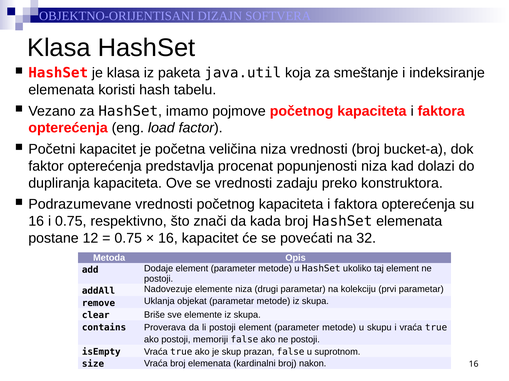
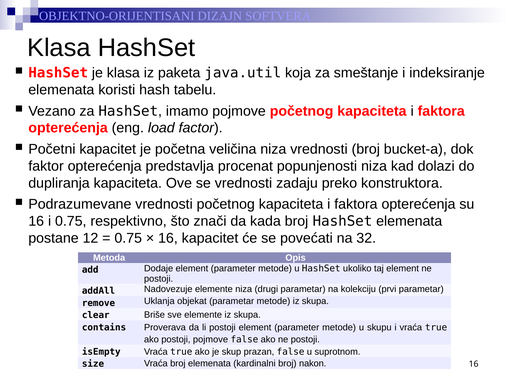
postoji memoriji: memoriji -> pojmove (211, 340)
